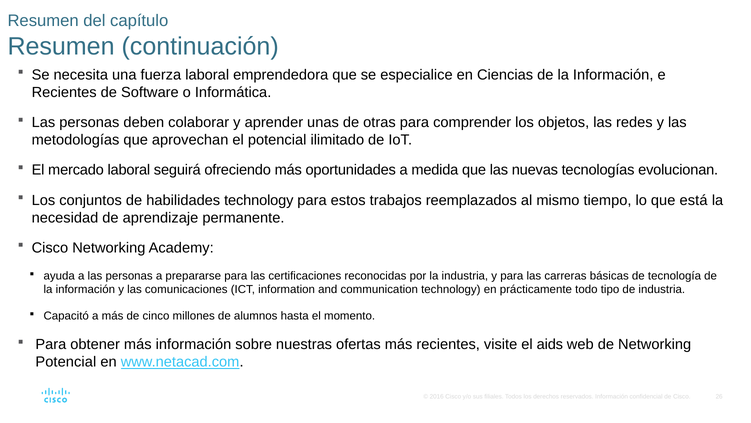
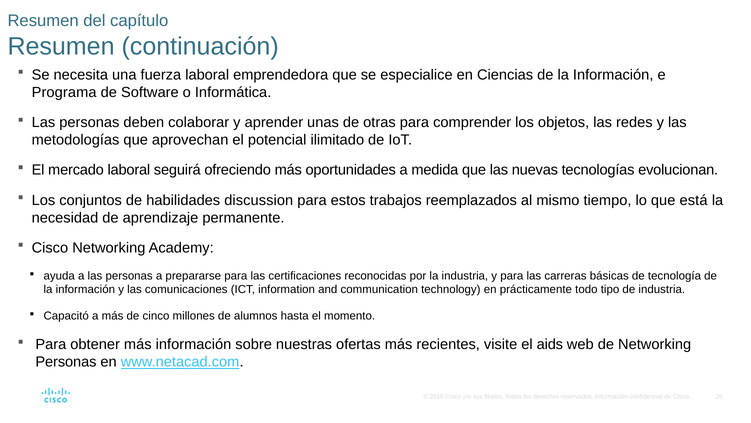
Recientes: Recientes -> Programa (64, 92)
habilidades technology: technology -> discussion (259, 200)
Potencial: Potencial -> Personas (66, 362)
